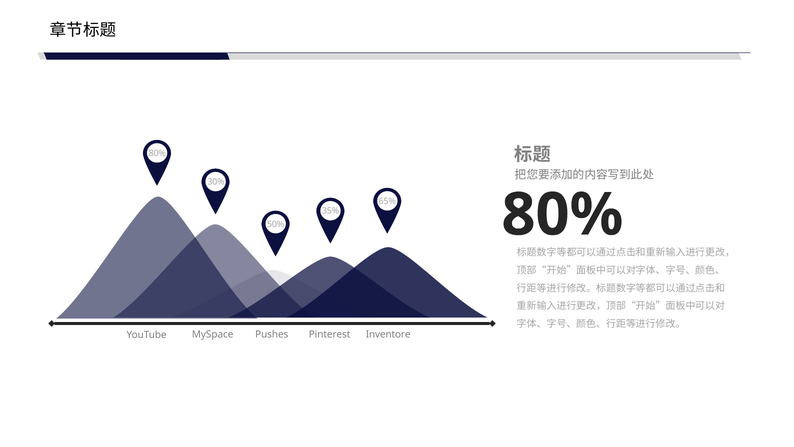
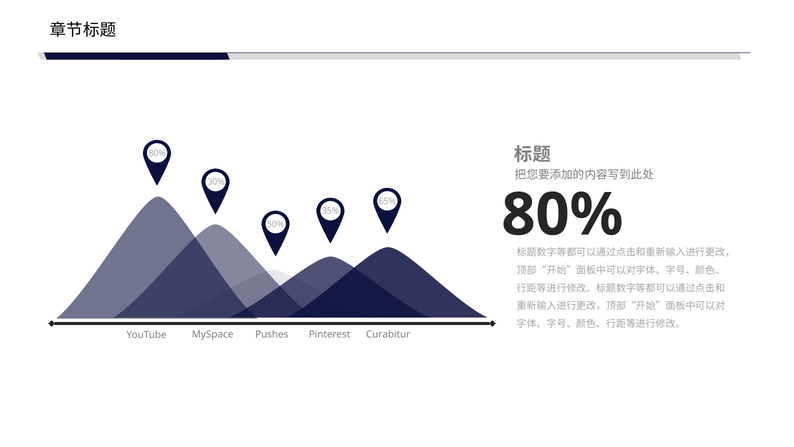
Inventore: Inventore -> Curabitur (388, 334)
